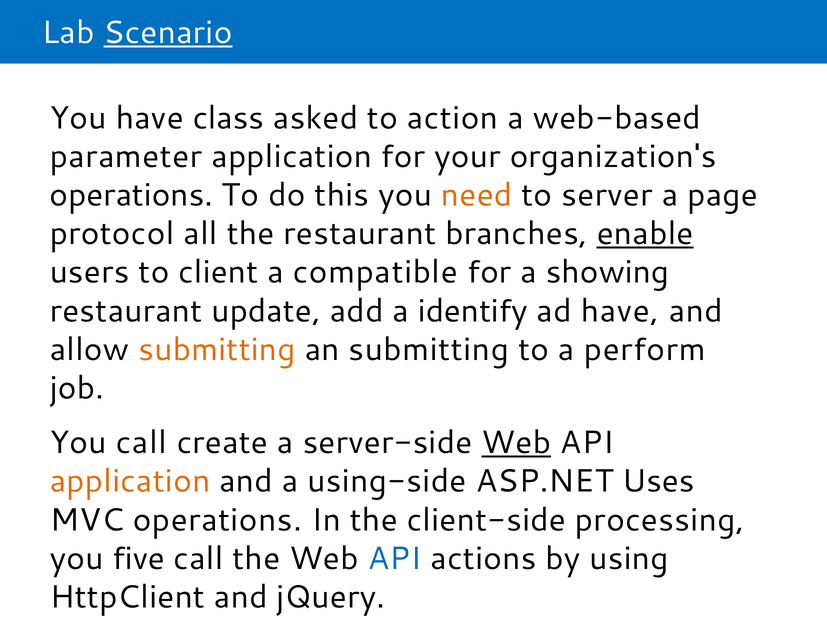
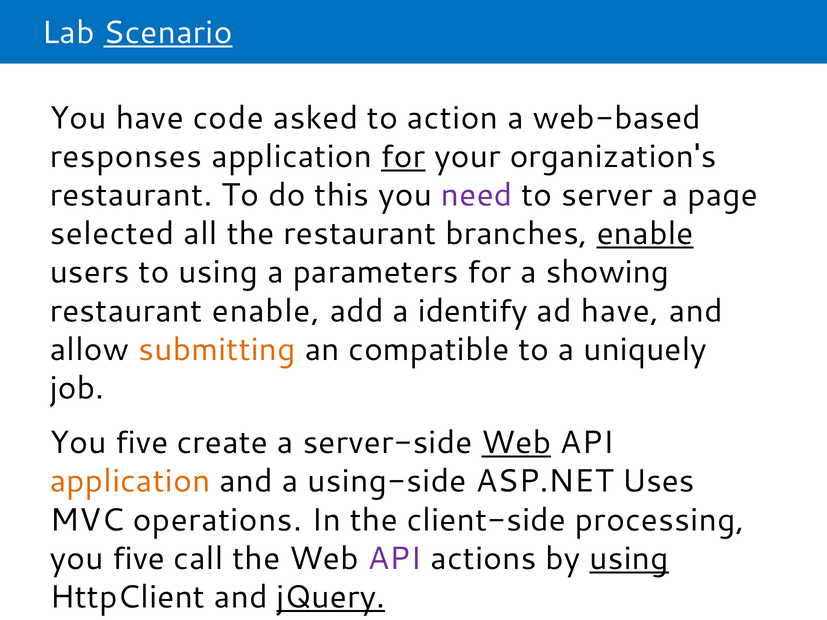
class: class -> code (228, 118)
parameter: parameter -> responses (126, 157)
for underline: none -> present (403, 157)
operations: operations -> restaurant (131, 195)
need colour: orange -> purple (477, 195)
protocol: protocol -> selected (112, 234)
to client: client -> using (218, 272)
compatible: compatible -> parameters (376, 272)
restaurant update: update -> enable (266, 311)
an submitting: submitting -> compatible (429, 350)
perform: perform -> uniquely (645, 350)
call: call -> five (142, 443)
API colour: blue -> purple (395, 559)
using underline: none -> present (629, 559)
jQuery underline: none -> present (331, 597)
